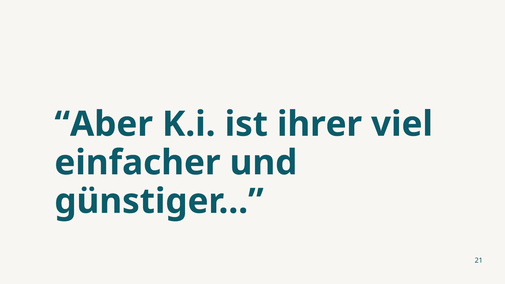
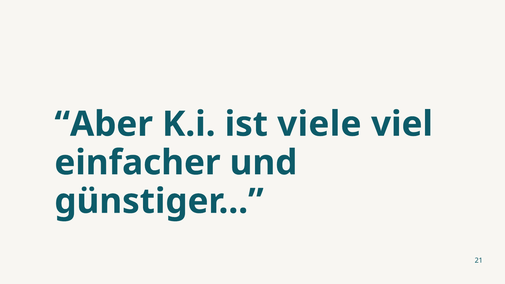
ihrer: ihrer -> viele (319, 124)
